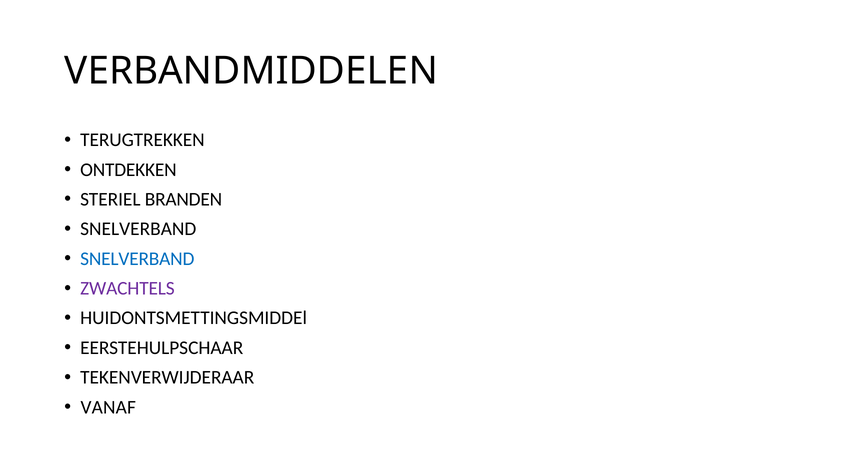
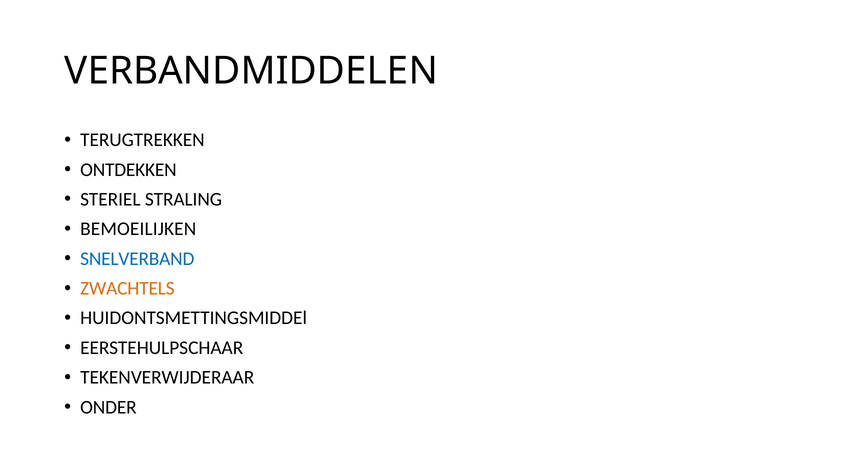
BRANDEN: BRANDEN -> STRALING (183, 199)
SNELVERBAND: SNELVERBAND -> BEMOEILIJKEN (138, 229)
ZWACHTELS colour: purple -> orange (127, 288)
VANAF: VANAF -> ONDER (108, 407)
